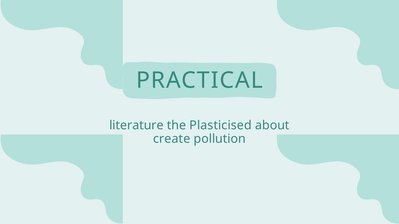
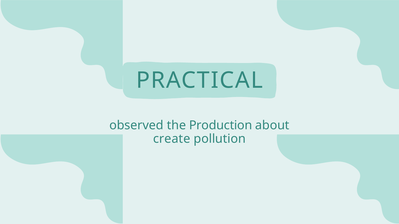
literature: literature -> observed (136, 126)
Plasticised: Plasticised -> Production (221, 126)
